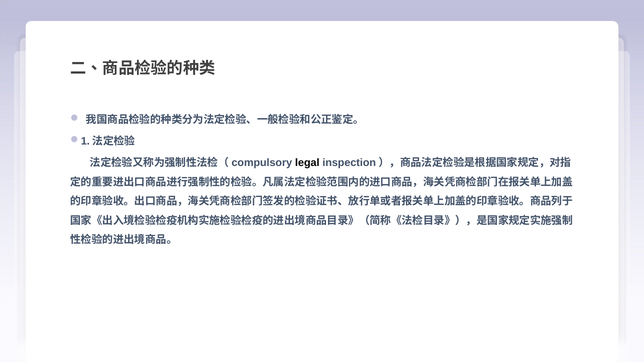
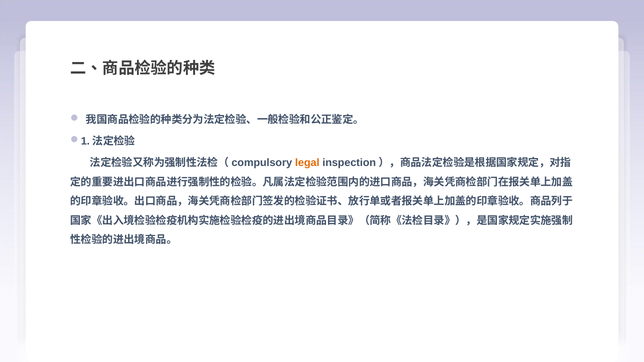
legal colour: black -> orange (307, 163)
